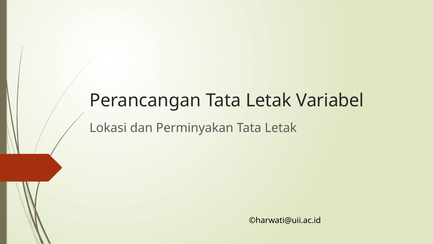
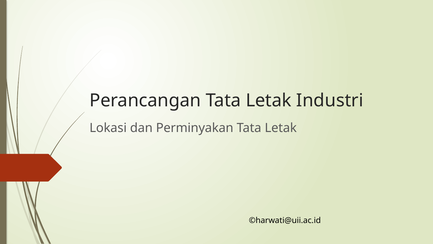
Variabel: Variabel -> Industri (330, 100)
